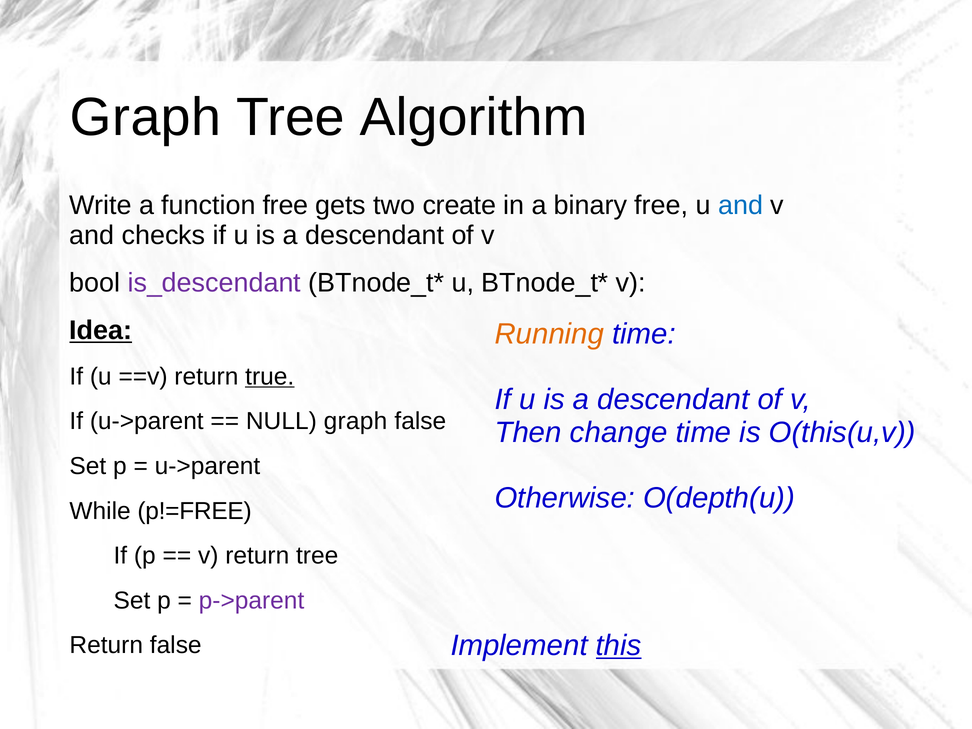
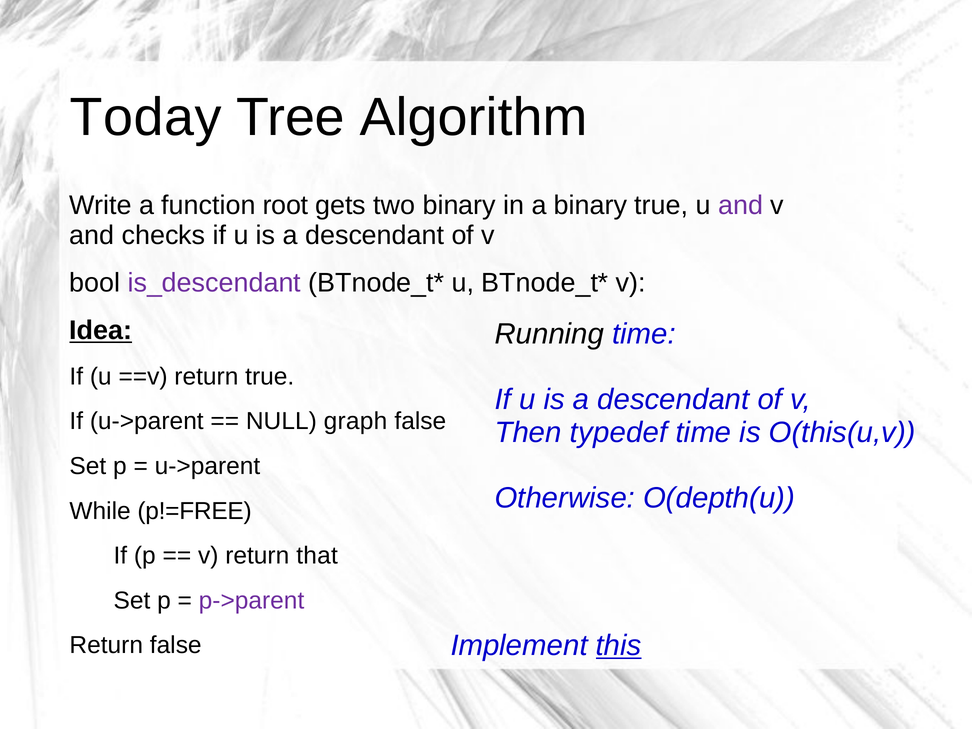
Graph: Graph -> Today (146, 117)
function free: free -> root (285, 205)
two create: create -> binary (459, 205)
binary free: free -> true (661, 205)
and colour: blue -> purple (741, 205)
Running colour: orange -> black (549, 334)
true underline: present -> none (270, 376)
change: change -> typedef (619, 432)
return tree: tree -> that (317, 556)
